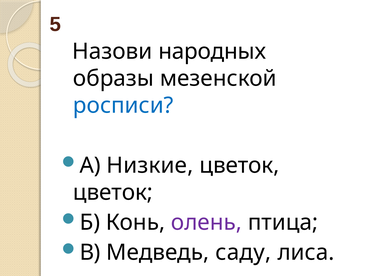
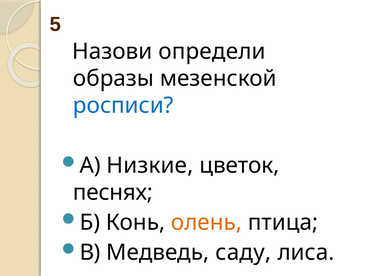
народных: народных -> определи (212, 51)
цветок: цветок -> песнях (113, 192)
олень colour: purple -> orange (206, 222)
